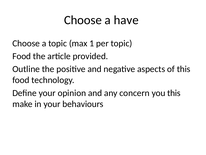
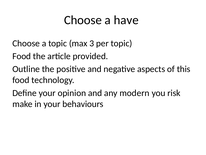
1: 1 -> 3 (92, 43)
concern: concern -> modern (134, 93)
you this: this -> risk (174, 93)
